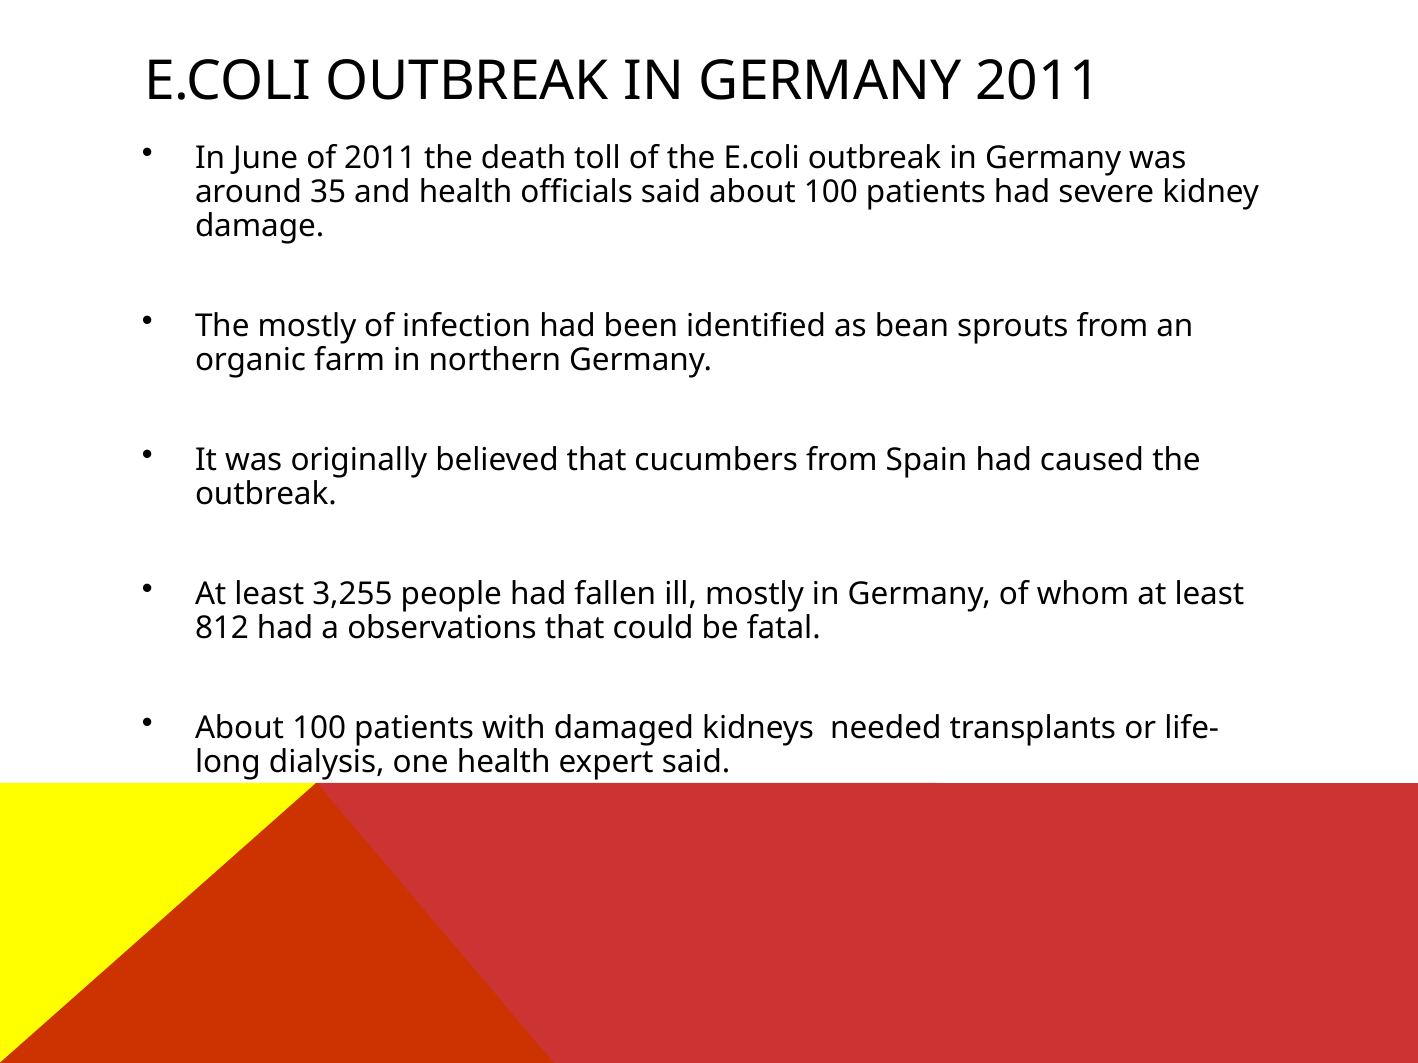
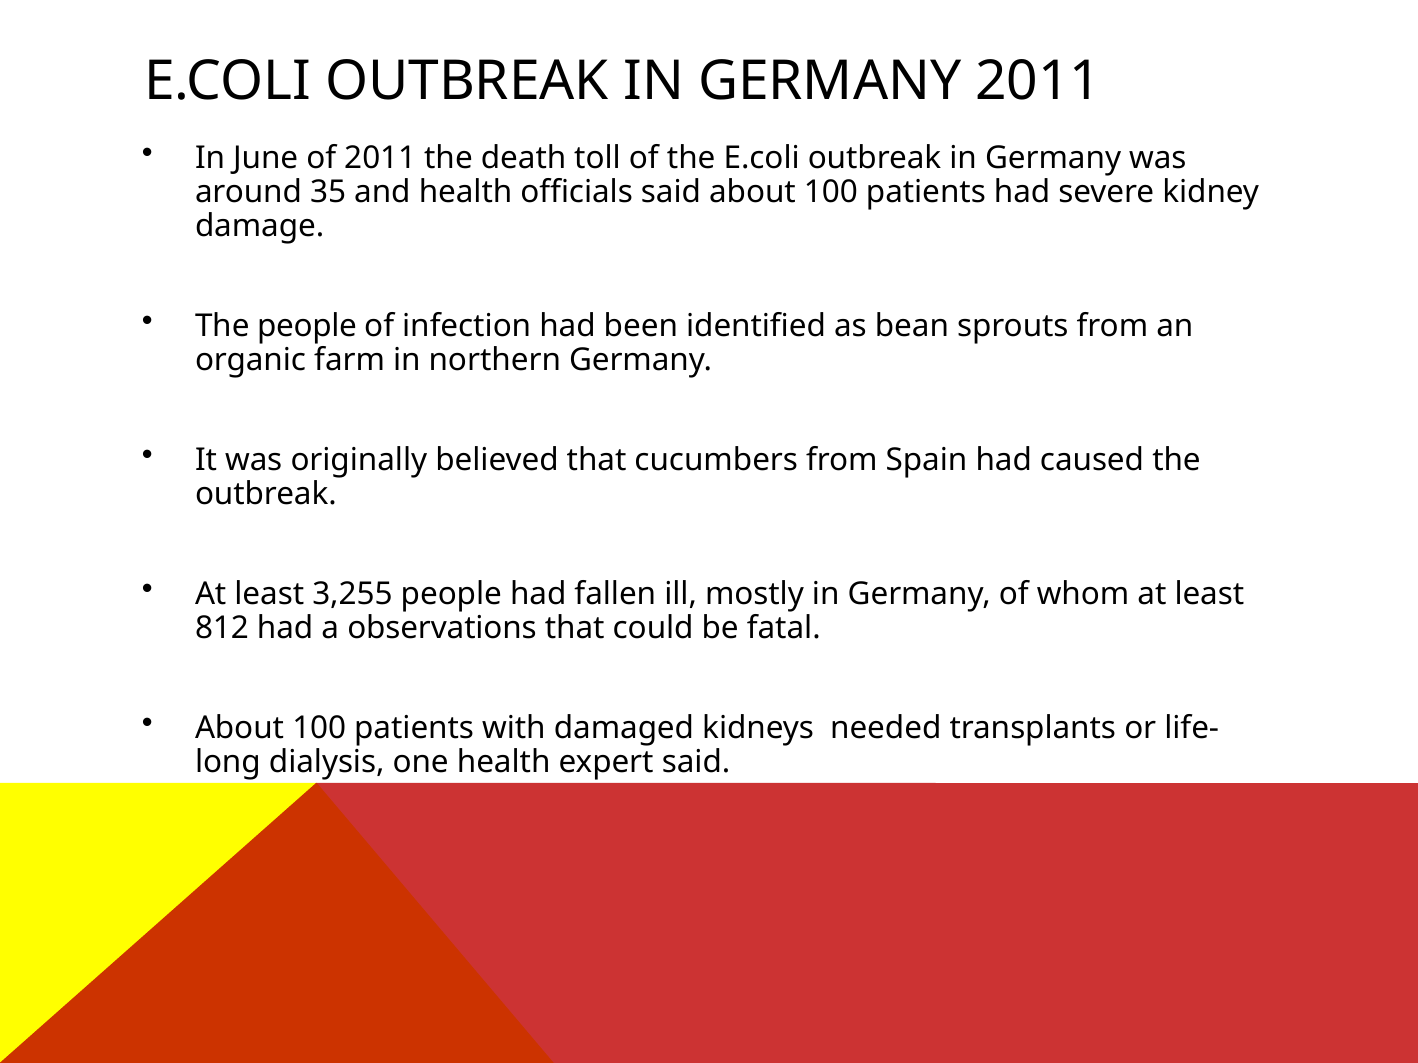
The mostly: mostly -> people (307, 326)
